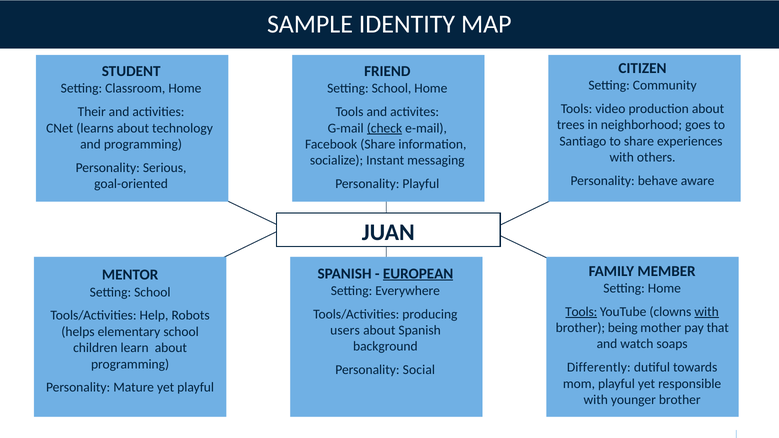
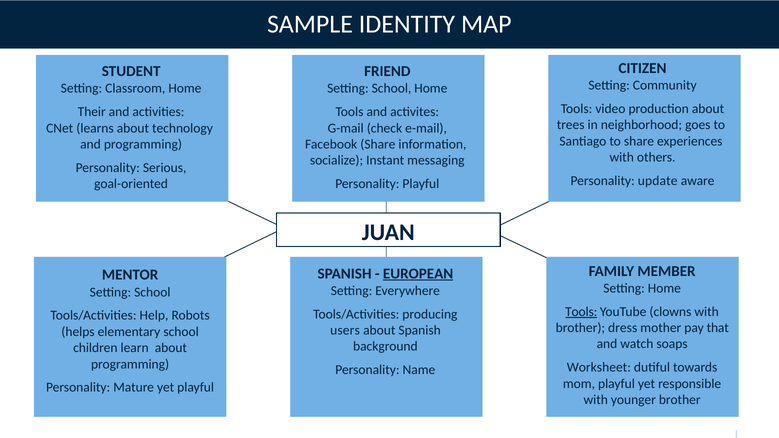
check underline: present -> none (384, 128)
behave: behave -> update (658, 181)
with underline: present -> none (707, 312)
being: being -> dress (623, 328)
Differently: Differently -> Worksheet (599, 367)
Social: Social -> Name (419, 370)
